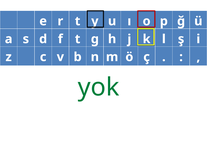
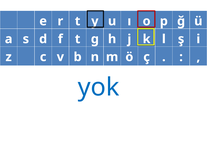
yok colour: green -> blue (99, 87)
